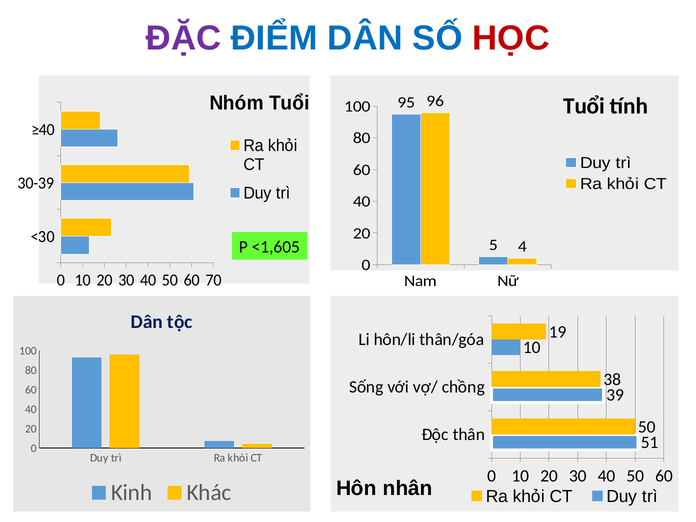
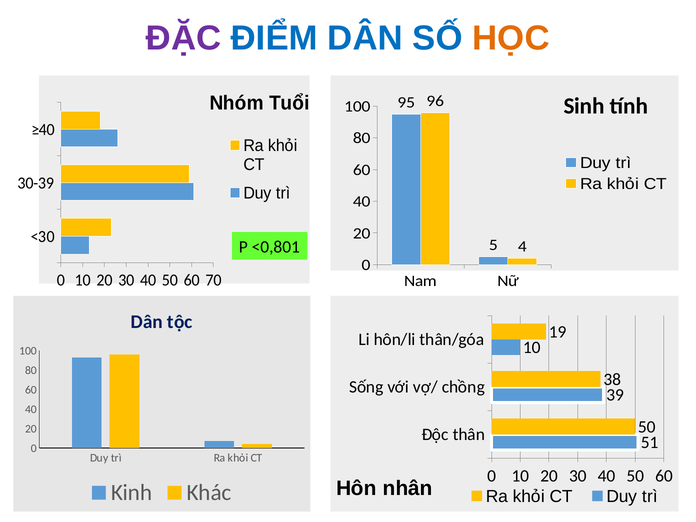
HỌC colour: red -> orange (511, 38)
Tuổi: Tuổi -> Sinh (584, 106)
<1,605: <1,605 -> <0,801 (276, 247)
